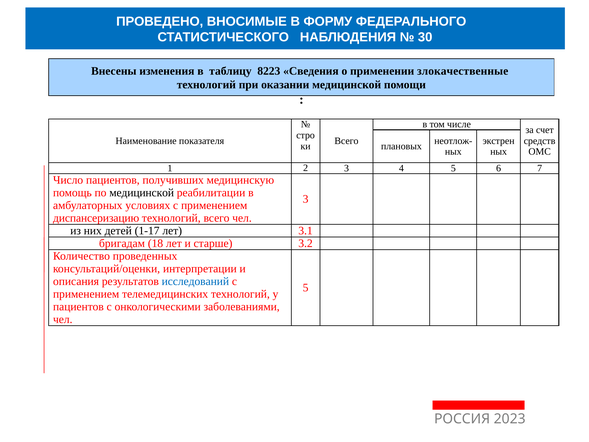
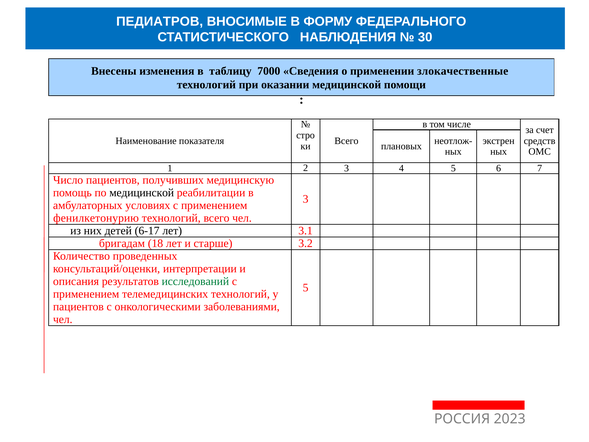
ПРОВЕДЕНО: ПРОВЕДЕНО -> ПЕДИАТРОВ (160, 21)
8223: 8223 -> 7000 (269, 71)
диспансеризацию: диспансеризацию -> фенилкетонурию (96, 218)
1-17: 1-17 -> 6-17 (147, 231)
исследований colour: blue -> green (195, 281)
